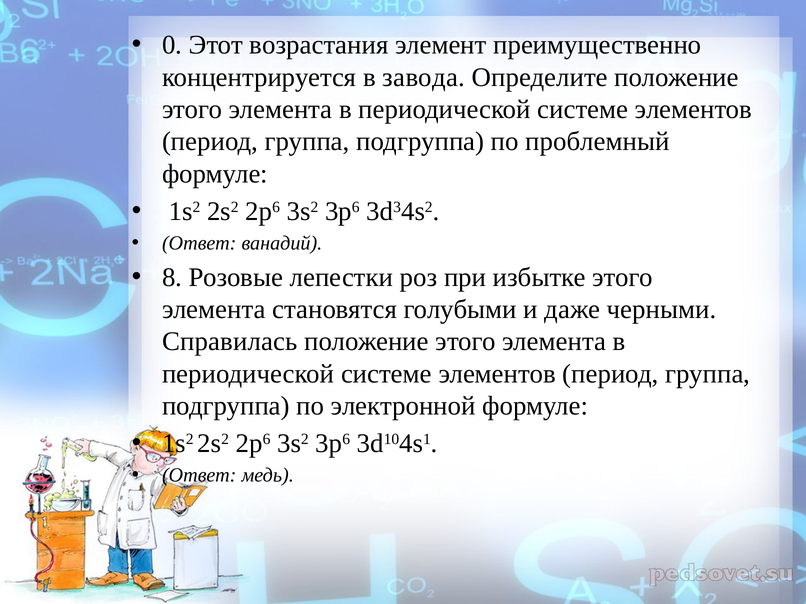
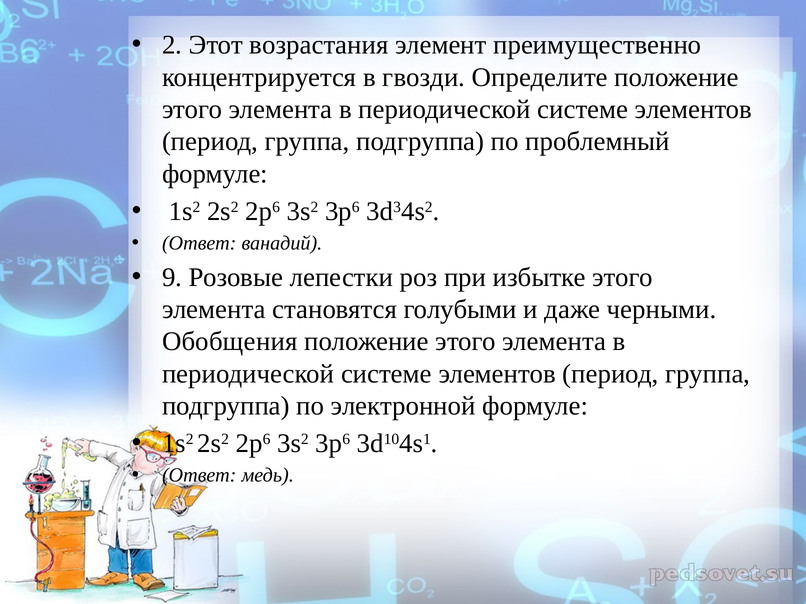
0: 0 -> 2 (172, 45)
завода: завода -> гвозди (424, 77)
8: 8 -> 9 (172, 277)
Справилась: Справилась -> Обобщения (230, 342)
